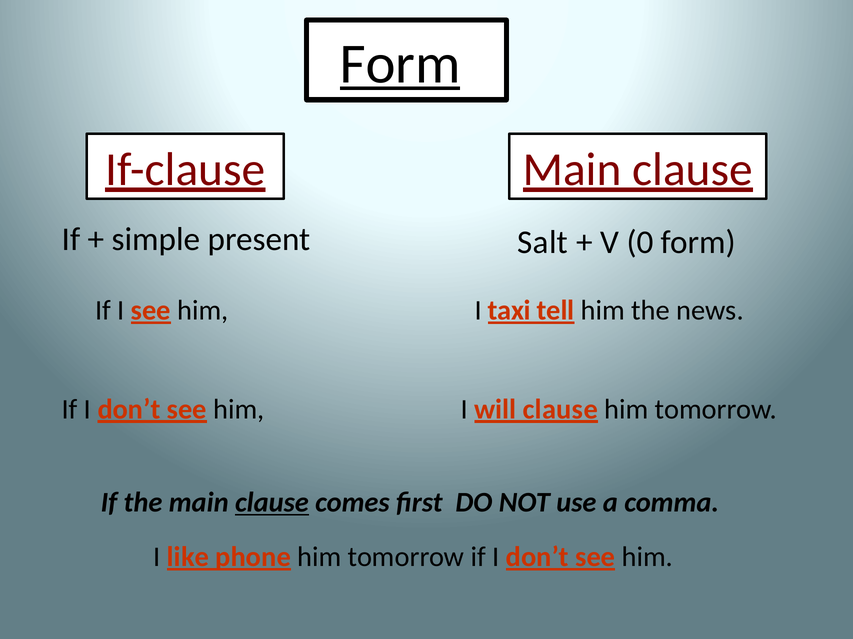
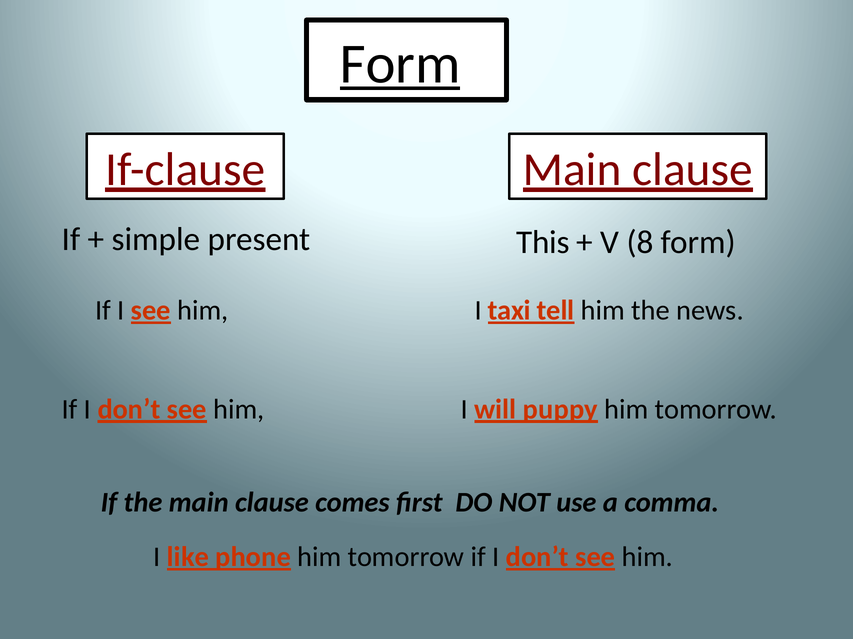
Salt: Salt -> This (543, 243)
0: 0 -> 8 (640, 243)
will clause: clause -> puppy (560, 410)
clause underline: present -> none (272, 503)
